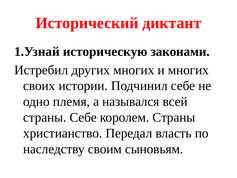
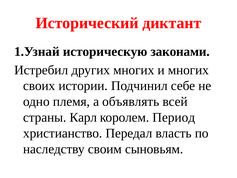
назывался: назывался -> объявлять (131, 101)
страны Себе: Себе -> Карл (83, 117)
королем Страны: Страны -> Период (174, 117)
